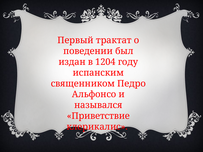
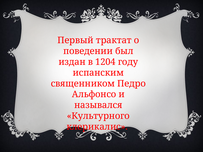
Приветствие: Приветствие -> Культурного (98, 116)
